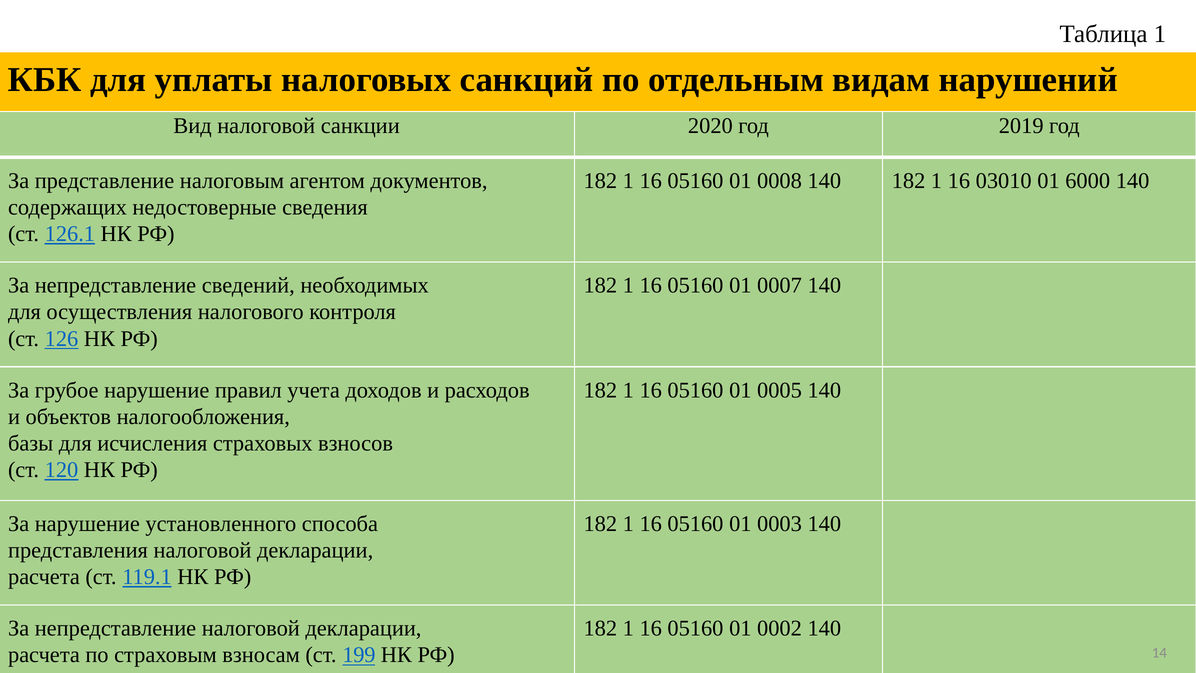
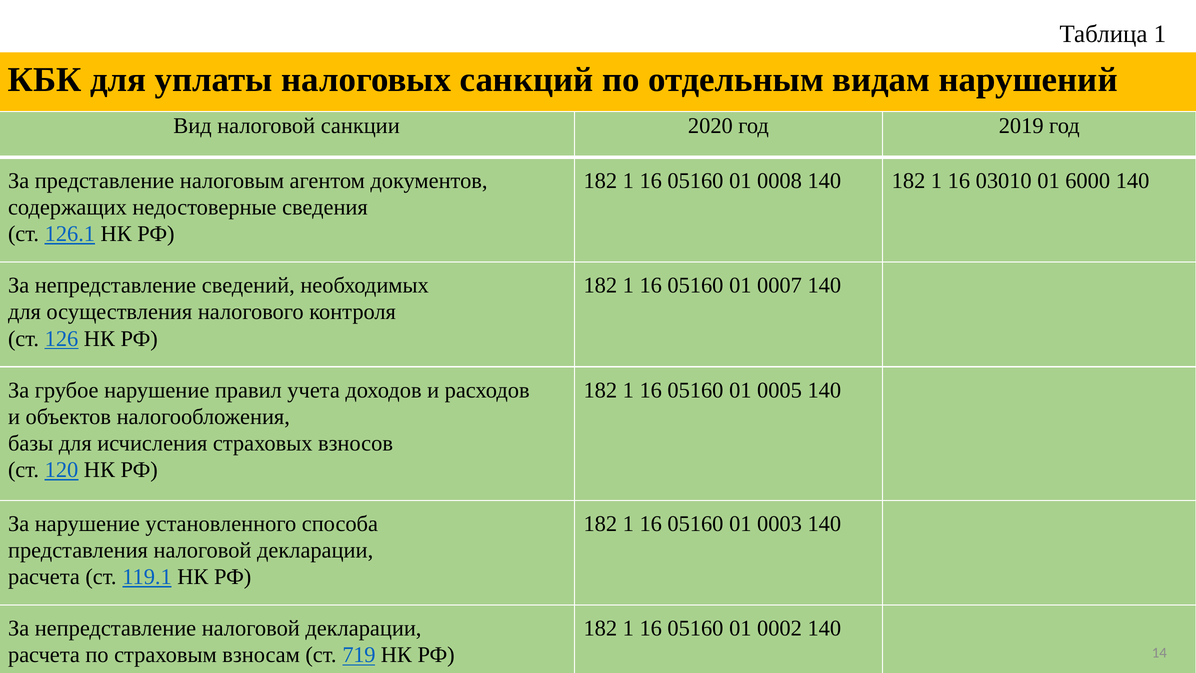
199: 199 -> 719 (359, 655)
